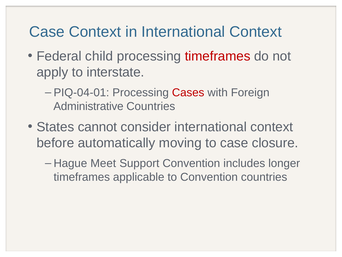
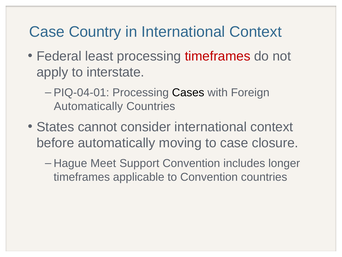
Case Context: Context -> Country (95, 32)
child: child -> least (99, 56)
Cases colour: red -> black (188, 93)
Administrative: Administrative -> Automatically (88, 106)
